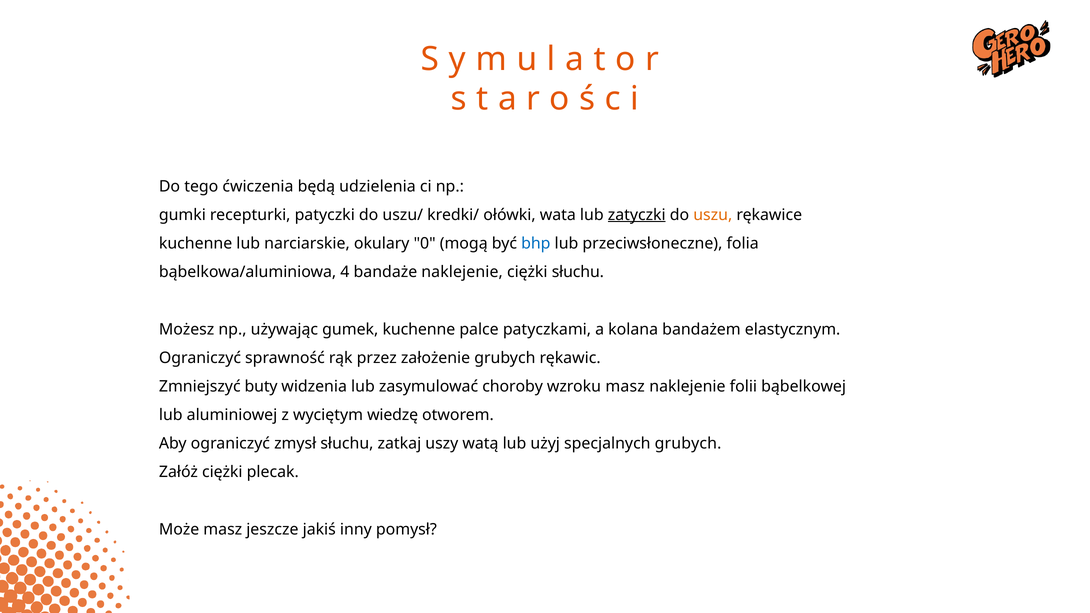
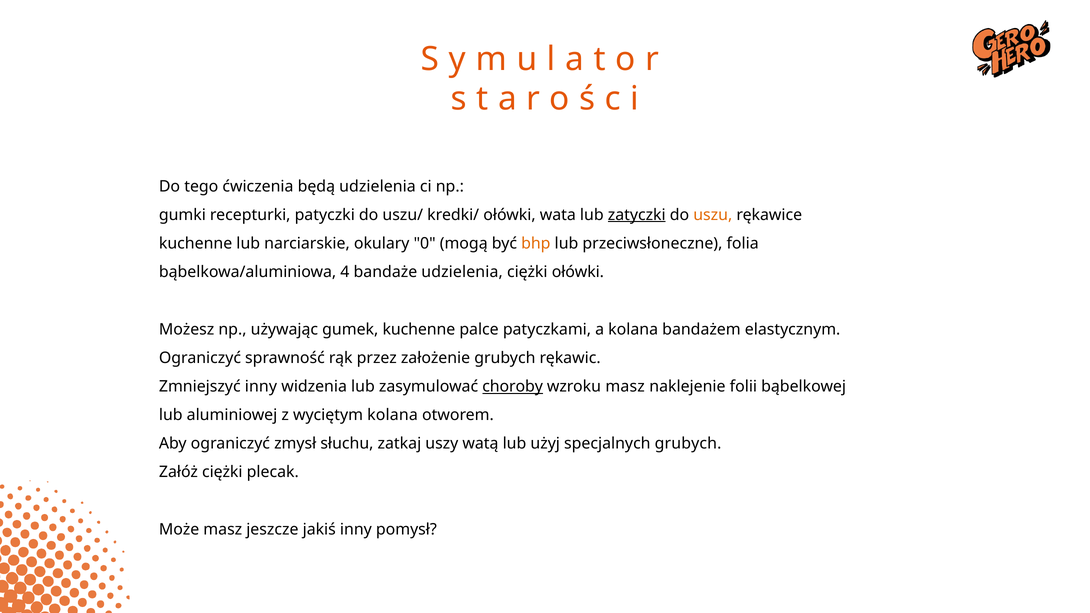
bhp colour: blue -> orange (536, 244)
bandaże naklejenie: naklejenie -> udzielenia (462, 272)
ciężki słuchu: słuchu -> ołówki (578, 272)
Zmniejszyć buty: buty -> inny (261, 387)
choroby underline: none -> present (513, 387)
wyciętym wiedzę: wiedzę -> kolana (392, 415)
